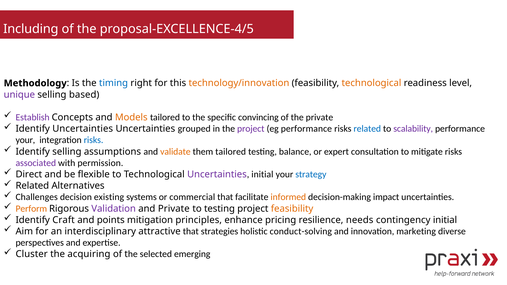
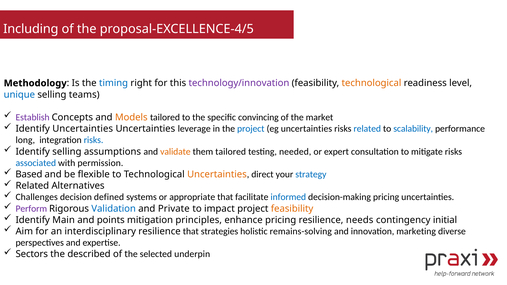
technology/innovation colour: orange -> purple (239, 83)
unique colour: purple -> blue (19, 95)
based: based -> teams (84, 95)
the private: private -> market (320, 117)
grouped: grouped -> leverage (194, 129)
project colour: purple -> blue (251, 129)
eg performance: performance -> uncertainties (306, 129)
scalability colour: purple -> blue (413, 129)
your: your -> long (25, 140)
balance: balance -> needed (295, 152)
associated colour: purple -> blue (36, 163)
Direct: Direct -> Based (29, 174)
Uncertainties colour: purple -> orange (217, 174)
initial: initial -> direct (262, 174)
existing: existing -> defined (109, 197)
commercial: commercial -> appropriate (192, 197)
informed colour: orange -> blue (288, 197)
decision-making impact: impact -> pricing (386, 197)
Perform colour: orange -> purple (31, 209)
Validation colour: purple -> blue (114, 209)
to testing: testing -> impact (219, 209)
Craft: Craft -> Main (64, 220)
interdisciplinary attractive: attractive -> resilience (160, 232)
conduct-solving: conduct-solving -> remains-solving (301, 232)
Cluster: Cluster -> Sectors (32, 254)
acquiring: acquiring -> described (89, 254)
emerging: emerging -> underpin (192, 254)
